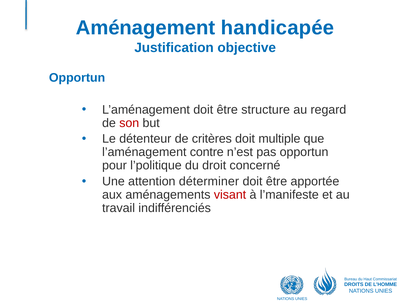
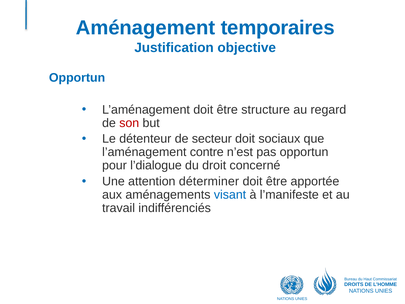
handicapée: handicapée -> temporaires (278, 28)
critères: critères -> secteur (212, 139)
multiple: multiple -> sociaux (279, 139)
l’politique: l’politique -> l’dialogue (156, 165)
visant colour: red -> blue (230, 195)
